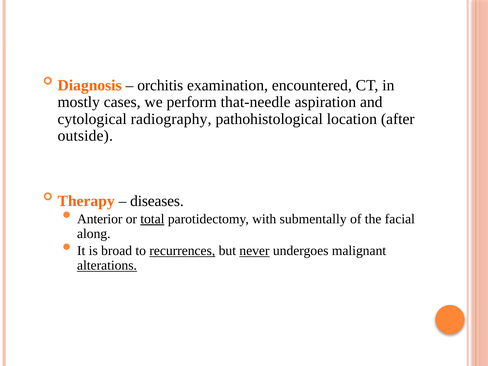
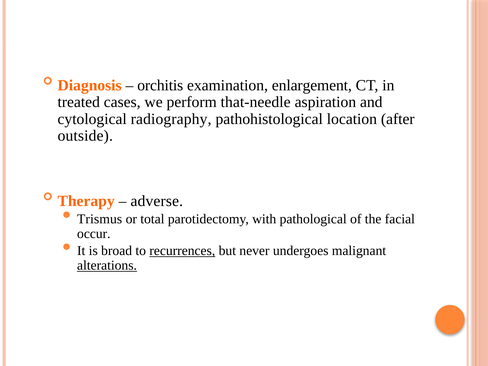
encountered: encountered -> enlargement (312, 85)
mostly: mostly -> treated (79, 102)
diseases: diseases -> adverse (157, 201)
Anterior: Anterior -> Trismus (100, 219)
total underline: present -> none (152, 219)
submentally: submentally -> pathological (313, 219)
along: along -> occur (94, 234)
never underline: present -> none (254, 251)
